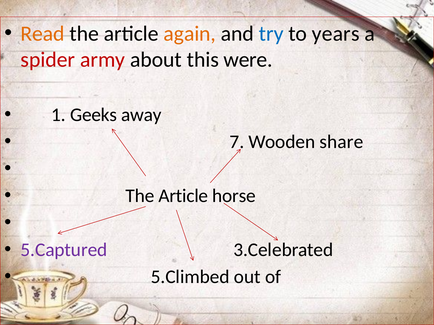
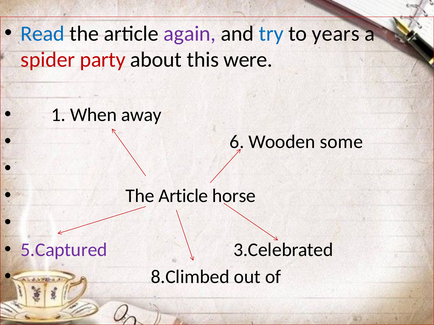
Read colour: orange -> blue (43, 34)
again colour: orange -> purple (190, 34)
army: army -> party (103, 60)
Geeks: Geeks -> When (94, 115)
7: 7 -> 6 (237, 142)
share: share -> some (341, 142)
5.Climbed: 5.Climbed -> 8.Climbed (190, 277)
